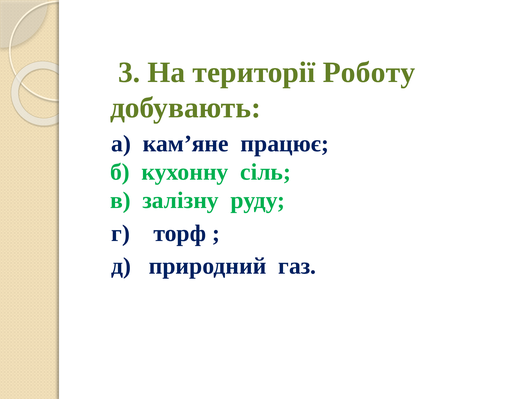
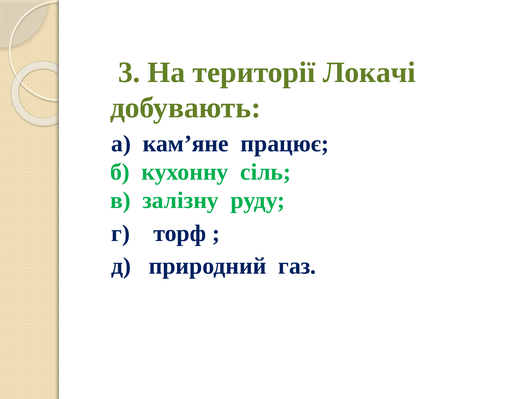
Роботу: Роботу -> Локачі (369, 72)
